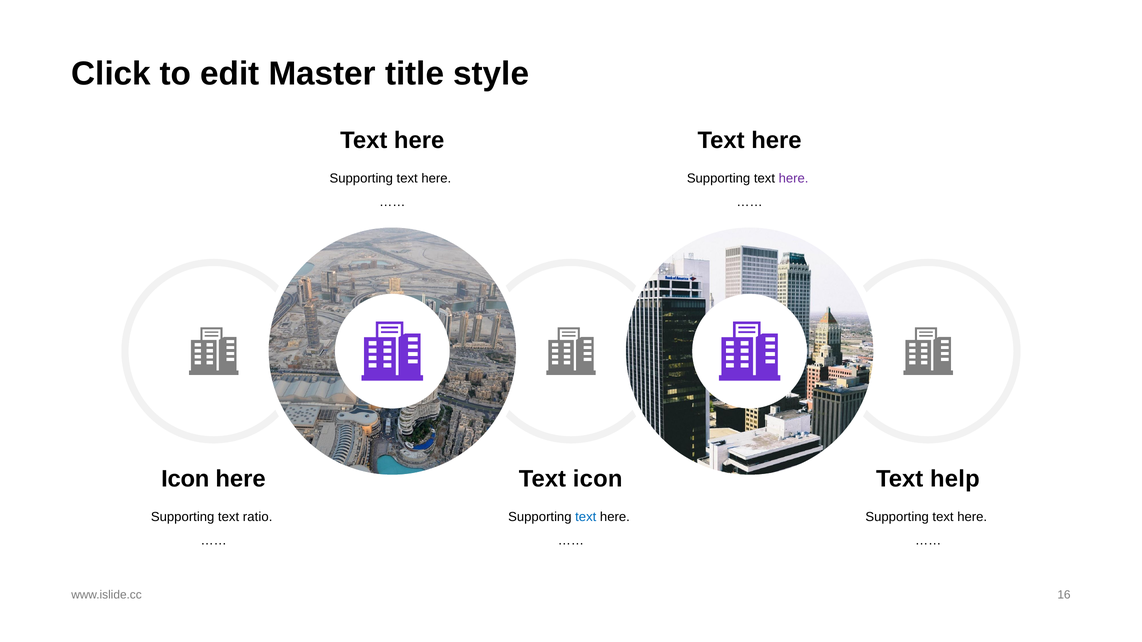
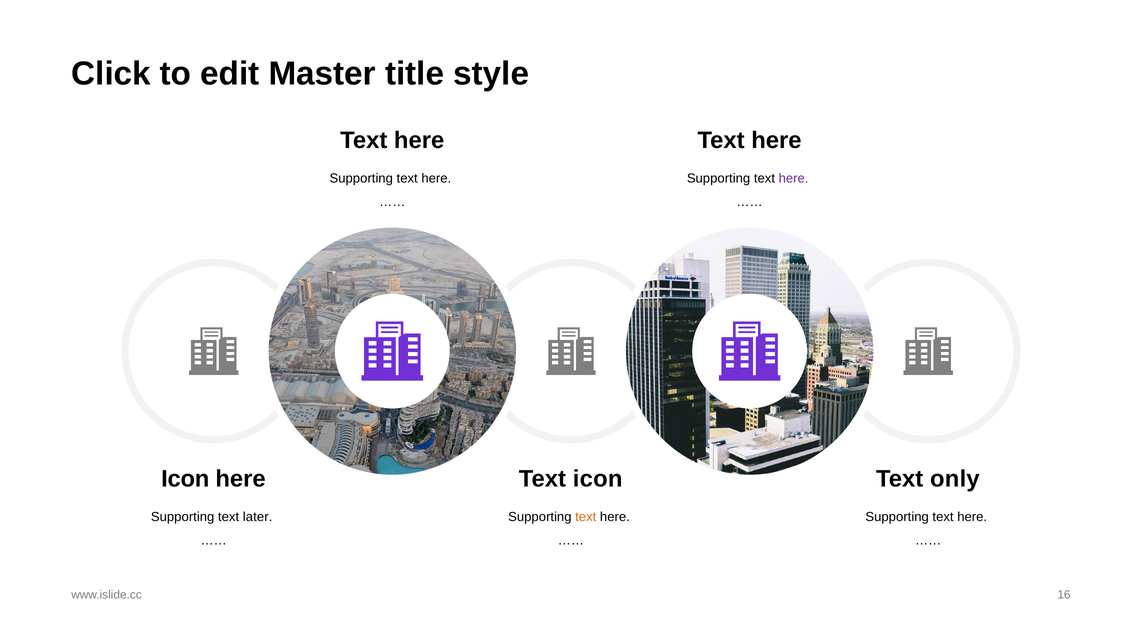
help: help -> only (955, 479)
ratio: ratio -> later (258, 517)
text colour: blue -> orange (586, 517)
